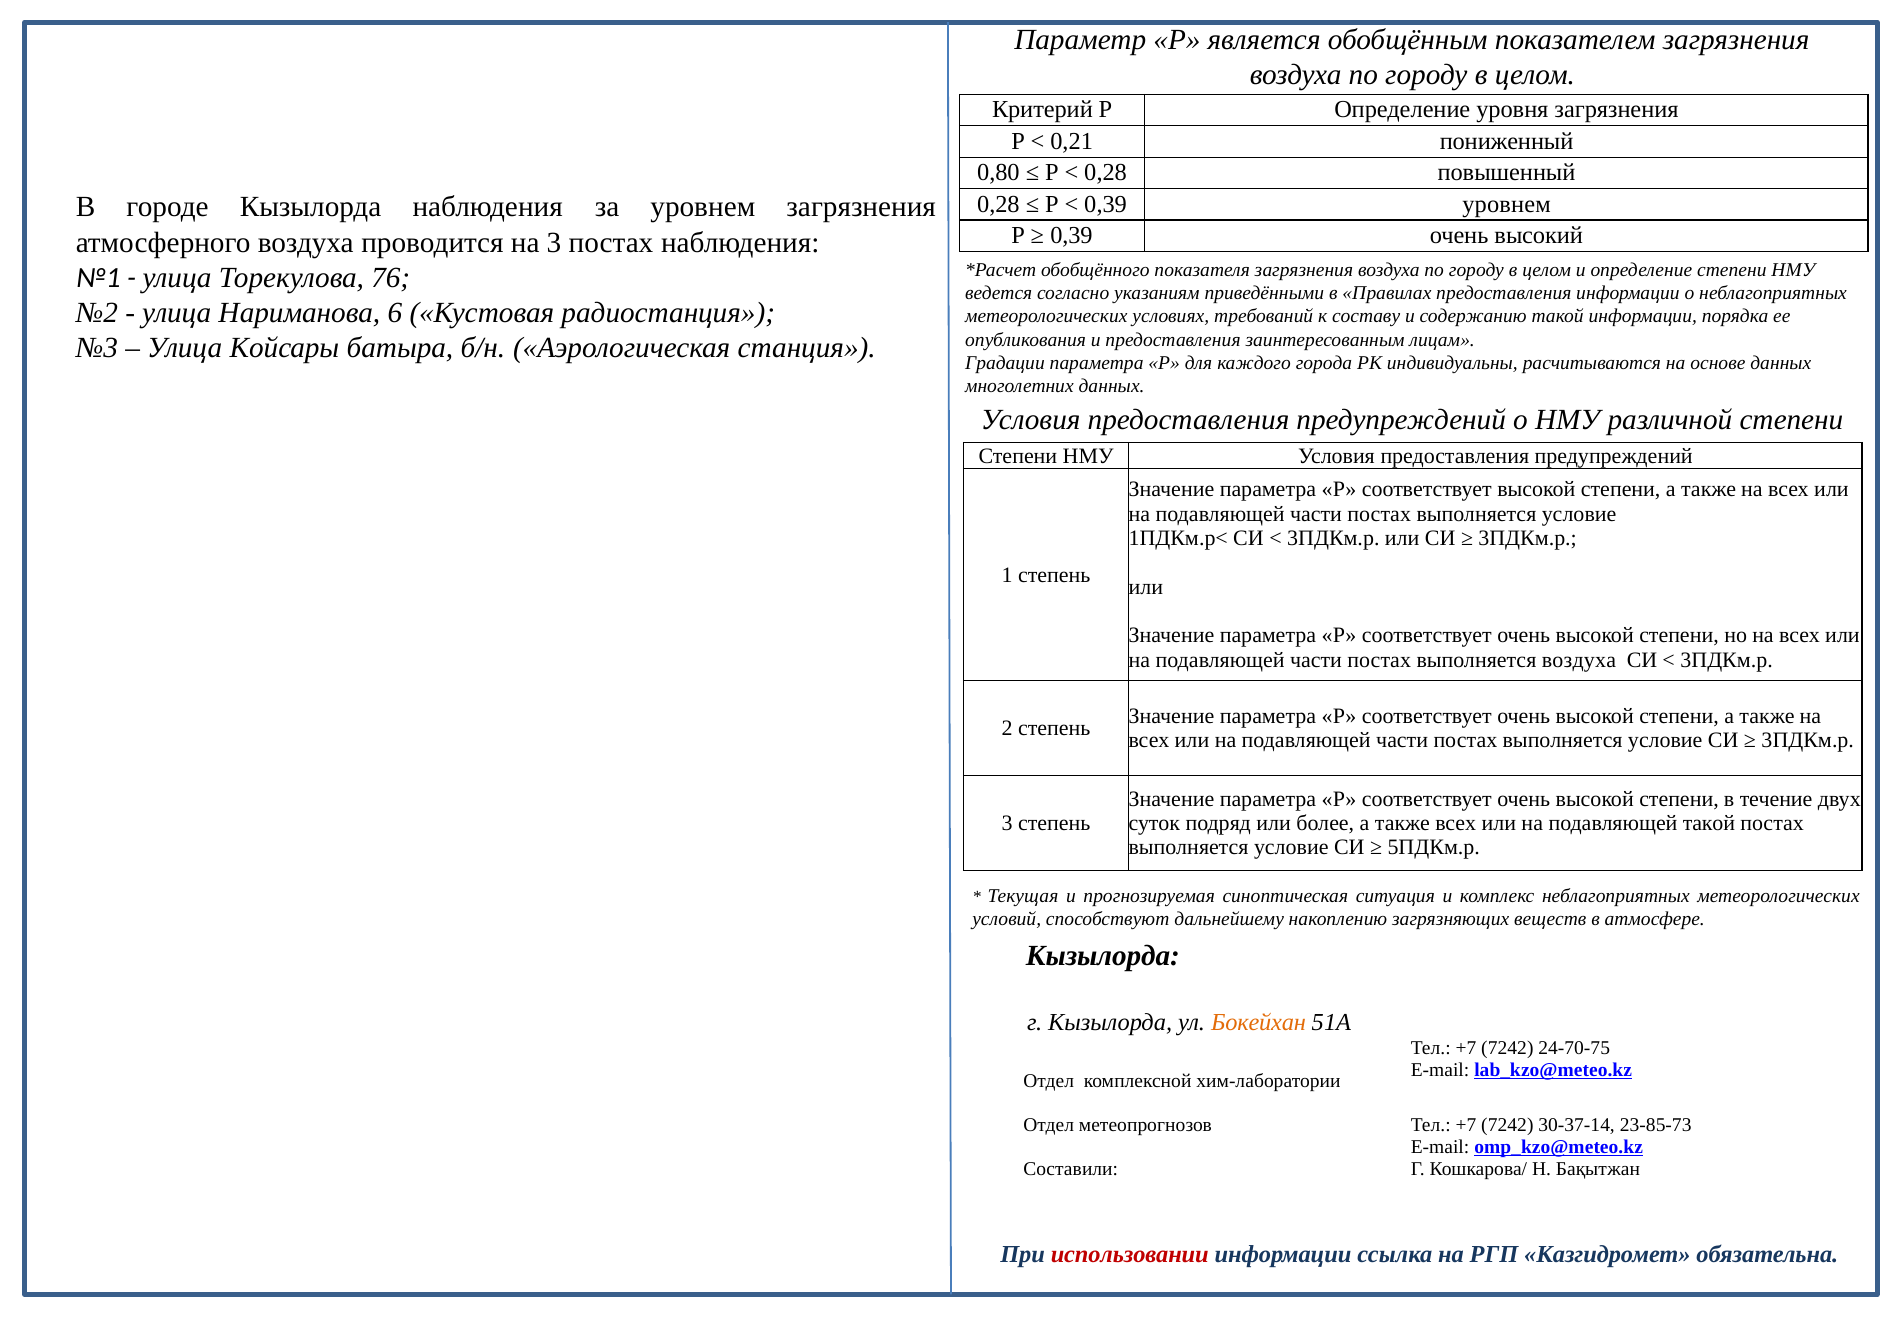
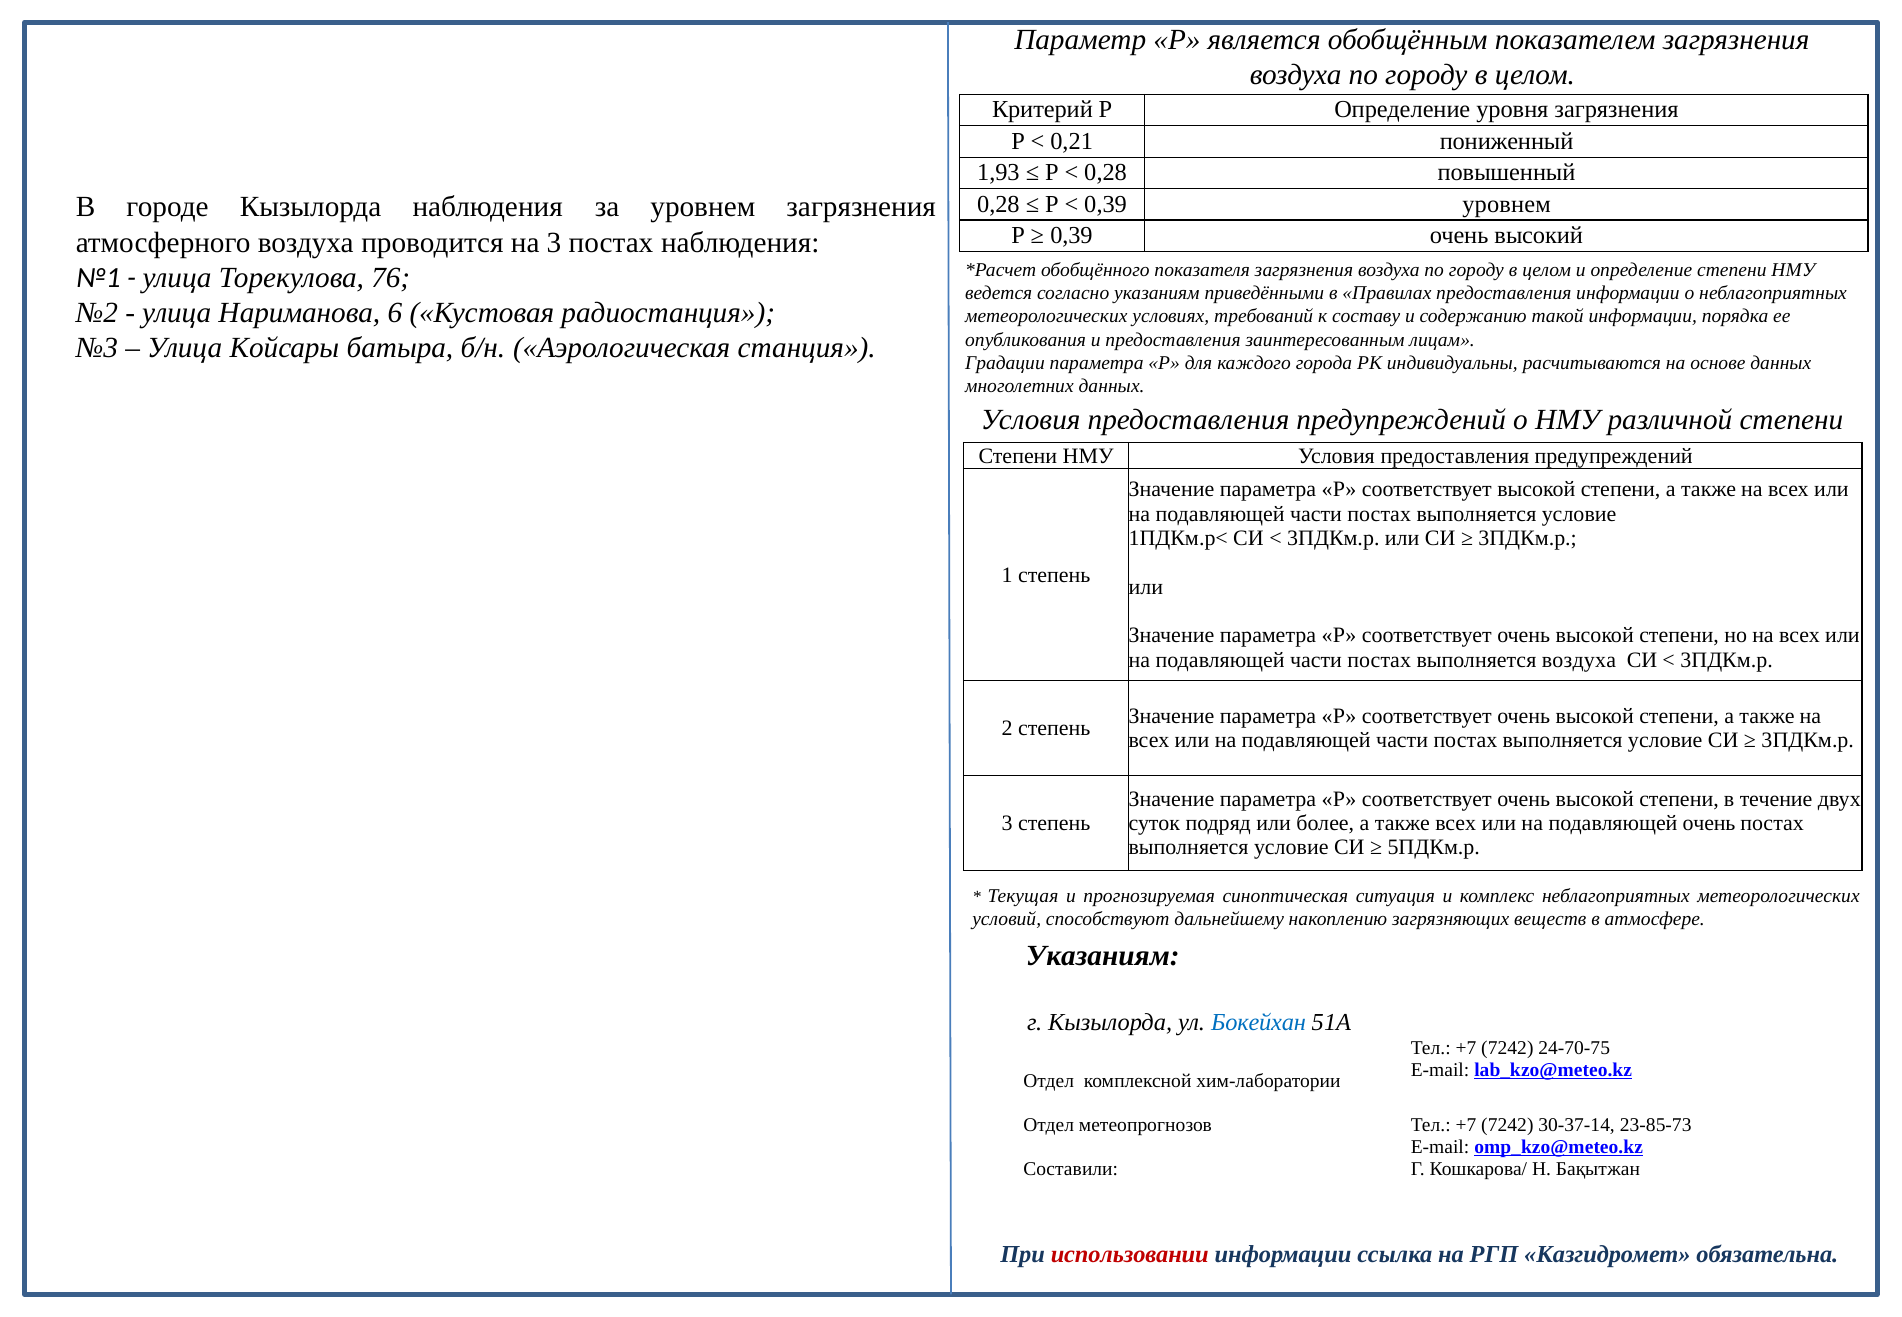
0,80: 0,80 -> 1,93 (998, 173)
подавляющей такой: такой -> очень (1709, 823)
Кызылорда: Кызылорда -> Указаниям (1103, 956)
Бокейхан colour: orange -> blue (1259, 1023)
